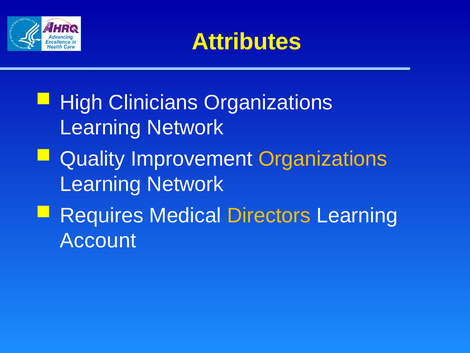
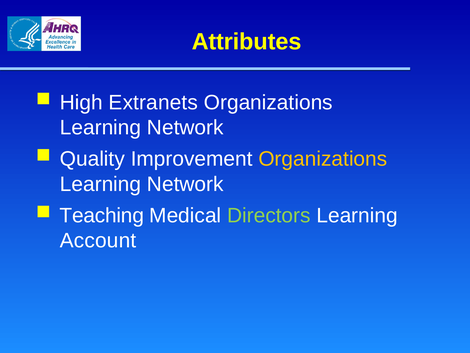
Clinicians: Clinicians -> Extranets (153, 102)
Requires: Requires -> Teaching (102, 215)
Directors colour: yellow -> light green (269, 215)
